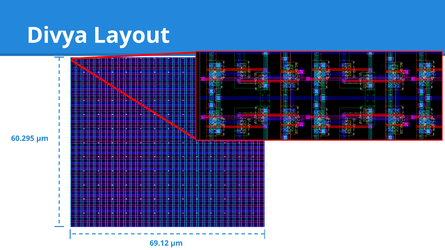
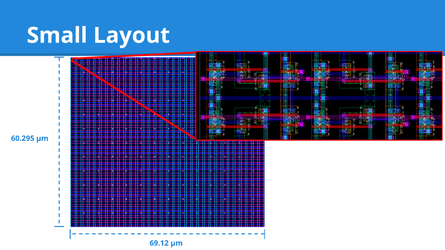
Divya: Divya -> Small (57, 35)
